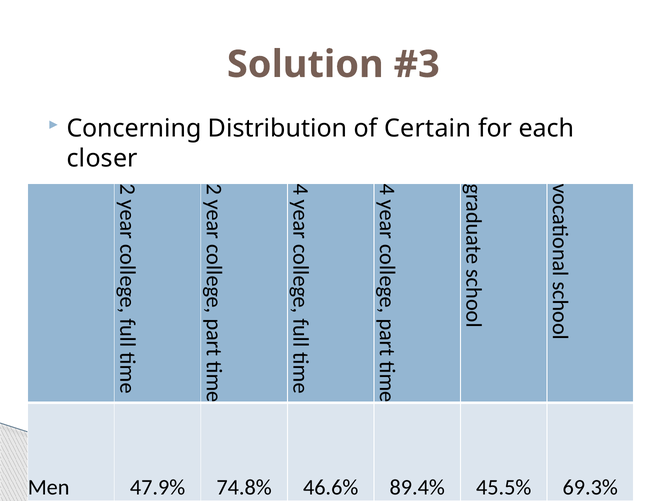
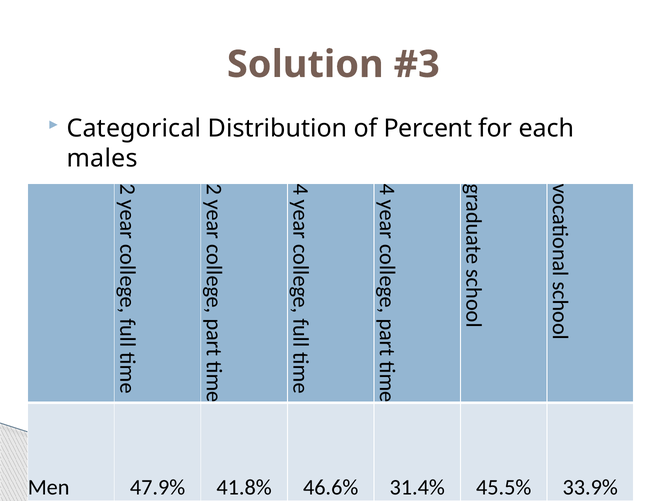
Concerning: Concerning -> Categorical (134, 128)
Certain: Certain -> Percent (428, 128)
closer: closer -> males (102, 158)
74.8%: 74.8% -> 41.8% (244, 487)
89.4%: 89.4% -> 31.4% (417, 487)
69.3%: 69.3% -> 33.9% (590, 487)
